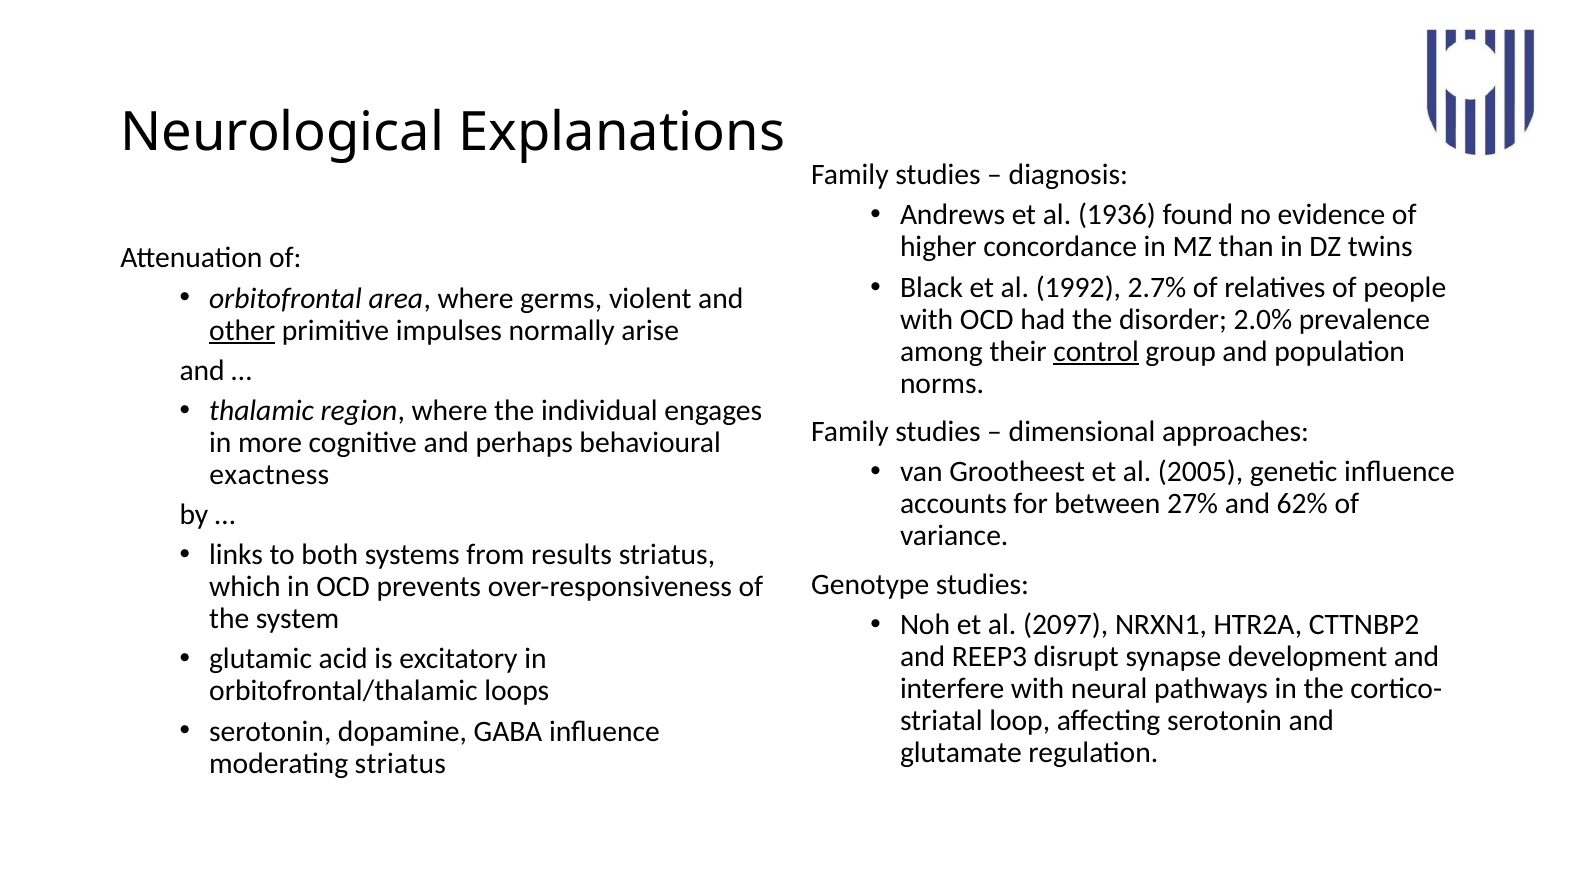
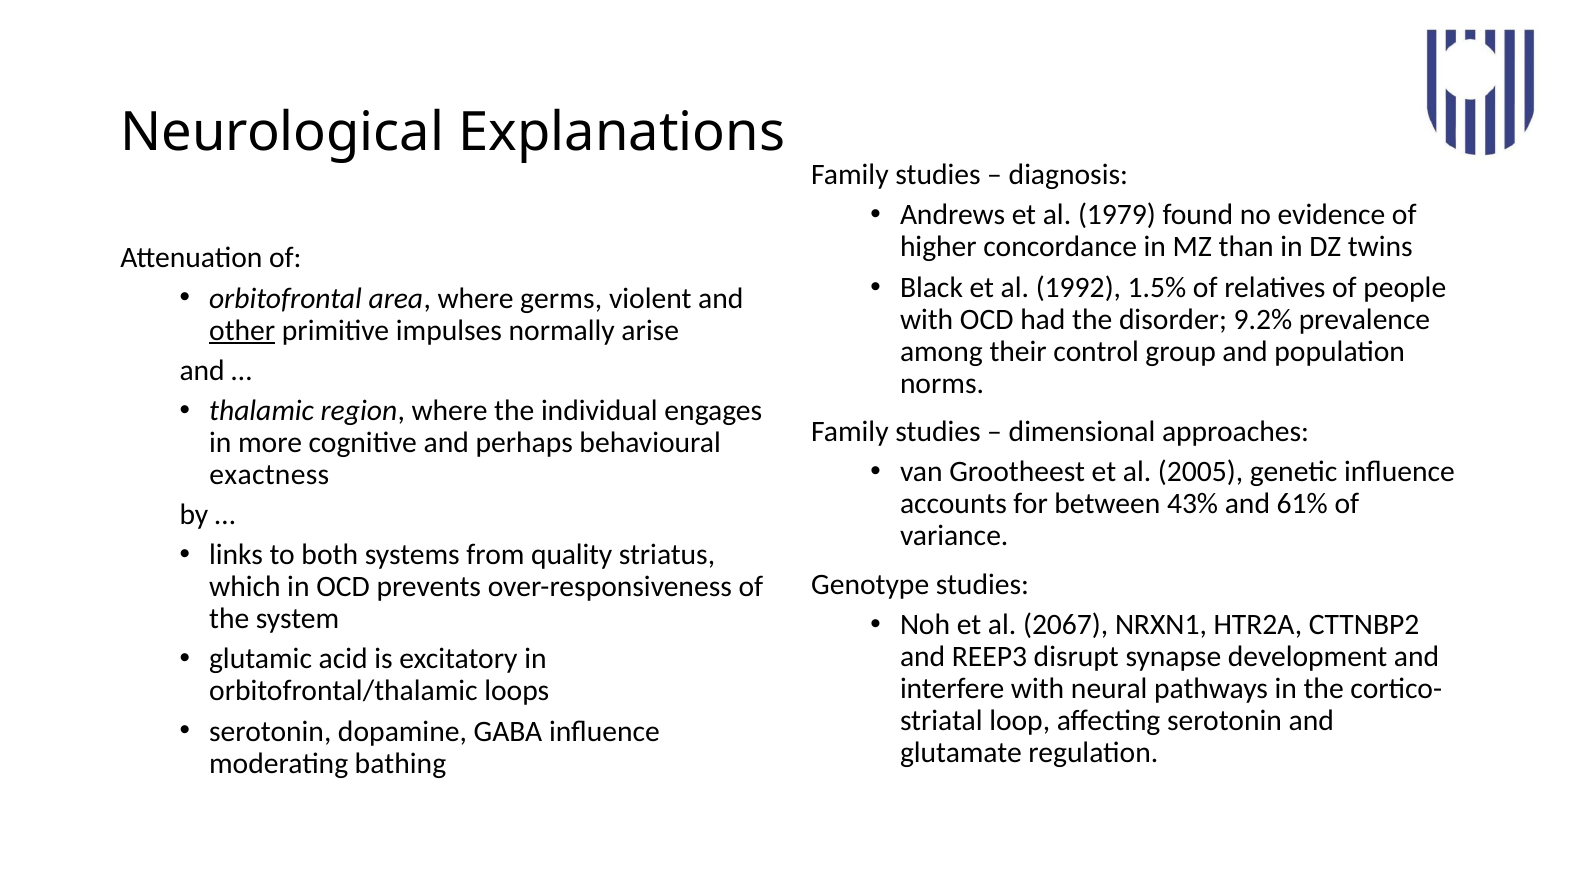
1936: 1936 -> 1979 (1117, 215)
2.7%: 2.7% -> 1.5% (1157, 287)
2.0%: 2.0% -> 9.2% (1263, 319)
control underline: present -> none (1096, 351)
27%: 27% -> 43% (1193, 504)
62%: 62% -> 61% (1302, 504)
results: results -> quality (572, 555)
2097: 2097 -> 2067 (1066, 625)
moderating striatus: striatus -> bathing (400, 763)
